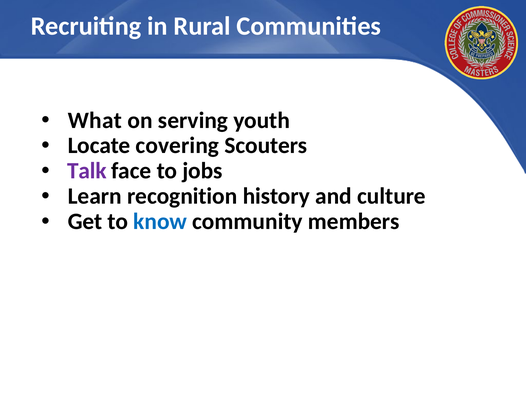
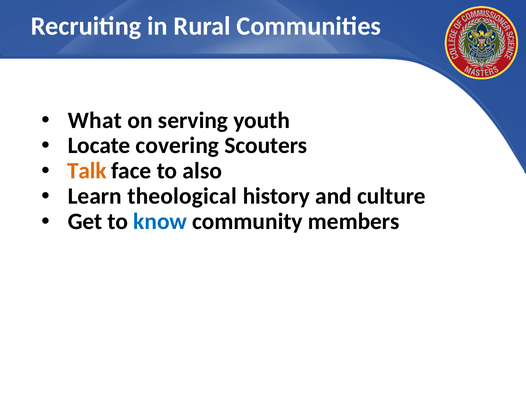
Talk colour: purple -> orange (87, 171)
jobs: jobs -> also (202, 171)
recognition: recognition -> theological (182, 196)
